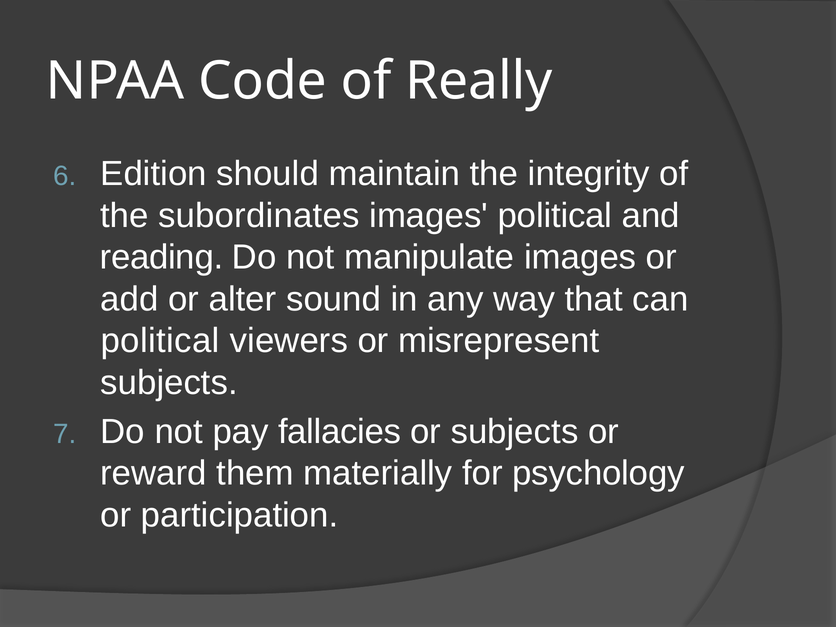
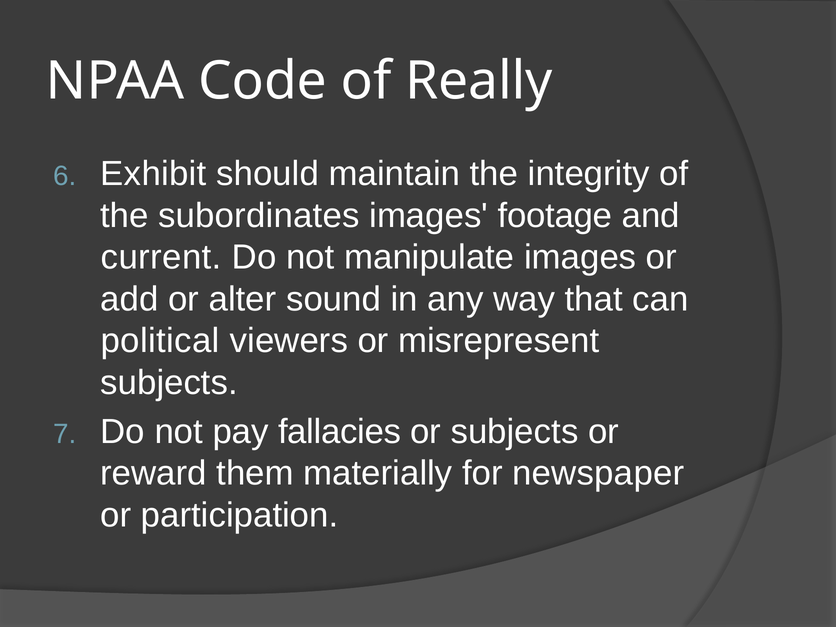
Edition: Edition -> Exhibit (153, 174)
images political: political -> footage (555, 216)
reading: reading -> current (161, 257)
psychology: psychology -> newspaper (598, 473)
